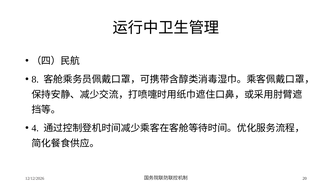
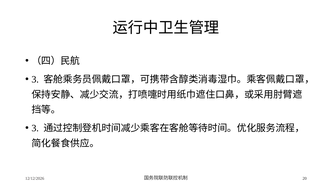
8: 8 -> 3 (35, 79)
4: 4 -> 3 (35, 128)
